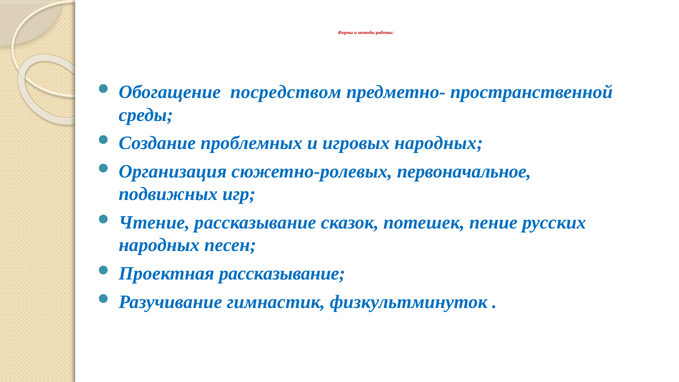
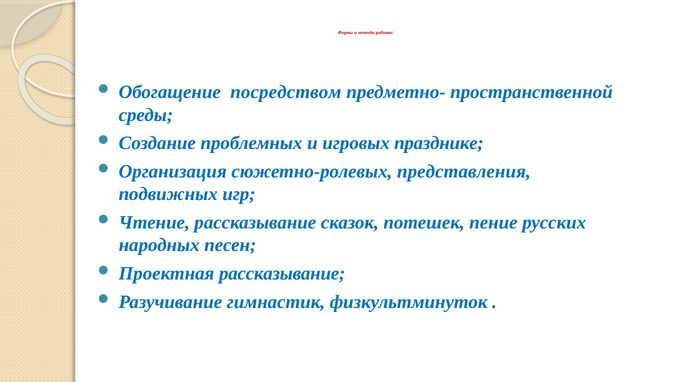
игровых народных: народных -> празднике (439, 143)
первоначальное: первоначальное -> представления (464, 171)
